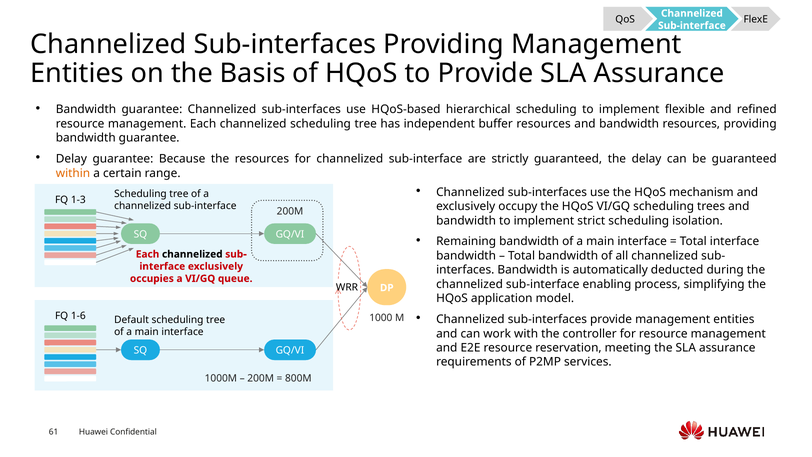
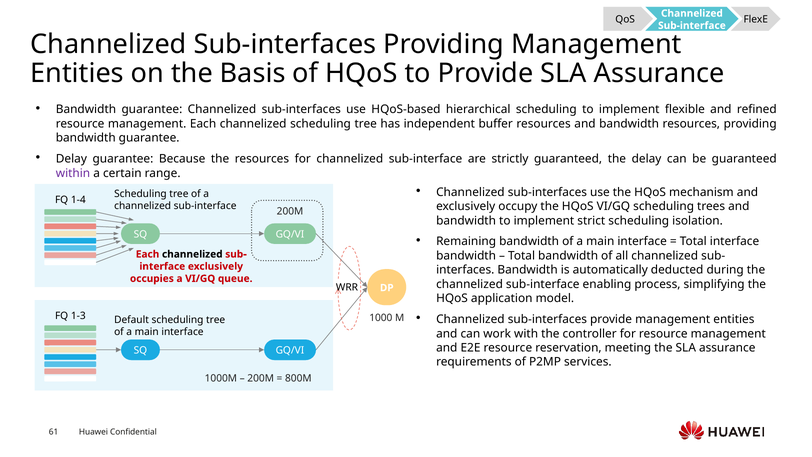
within colour: orange -> purple (73, 173)
1-3: 1-3 -> 1-4 (78, 200)
1-6: 1-6 -> 1-3 (78, 316)
